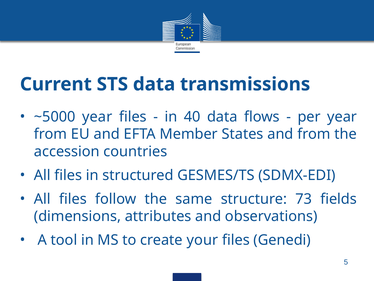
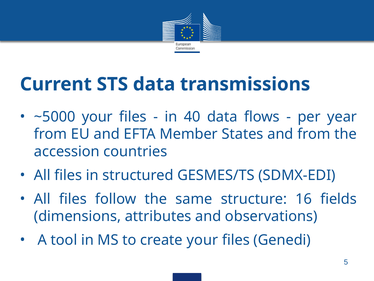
~5000 year: year -> your (97, 116)
73: 73 -> 16 (304, 199)
